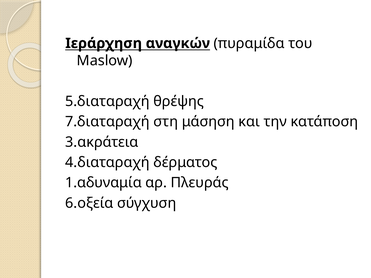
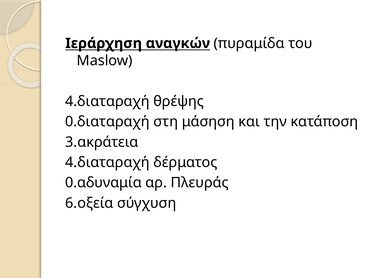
5.διαταραχή: 5.διαταραχή -> 4.διαταραχή (107, 101)
7.διαταραχή: 7.διαταραχή -> 0.διαταραχή (107, 122)
1.αδυναμία: 1.αδυναμία -> 0.αδυναμία (104, 183)
